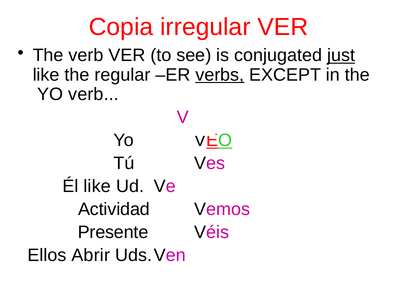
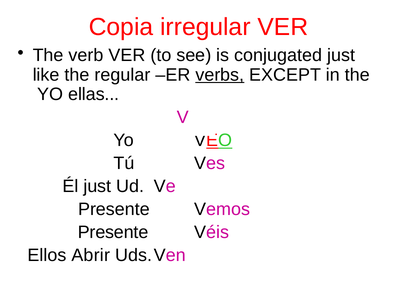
just underline: present -> none (341, 55)
YO verb: verb -> ellas (94, 94)
Él like: like -> just (97, 186)
Actividad: Actividad -> Presente (114, 209)
